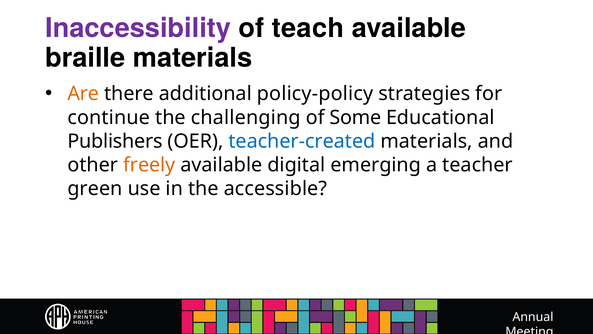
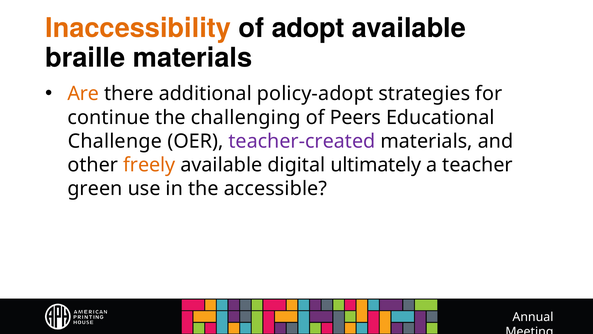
Inaccessibility colour: purple -> orange (138, 28)
teach: teach -> adopt (308, 28)
policy-policy: policy-policy -> policy-adopt (315, 94)
Some: Some -> Peers (355, 117)
Publishers: Publishers -> Challenge (115, 141)
teacher-created colour: blue -> purple (302, 141)
emerging: emerging -> ultimately (376, 165)
